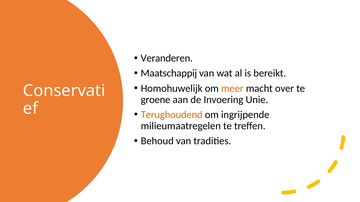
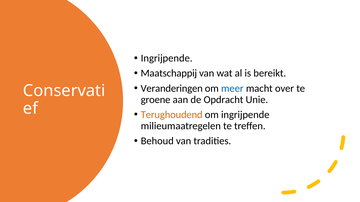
Veranderen: Veranderen -> Ingrijpende (167, 58)
Homohuwelijk: Homohuwelijk -> Veranderingen (172, 89)
meer colour: orange -> blue (232, 89)
Invoering: Invoering -> Opdracht (224, 100)
